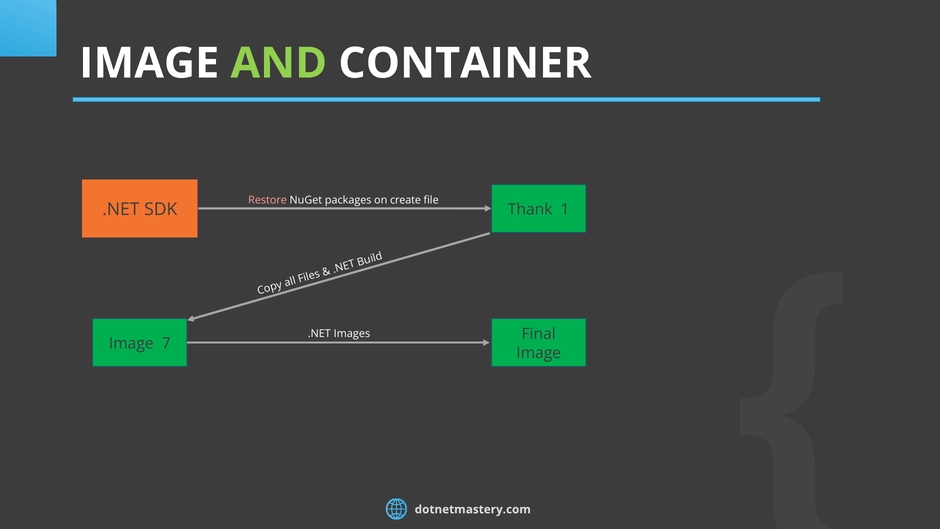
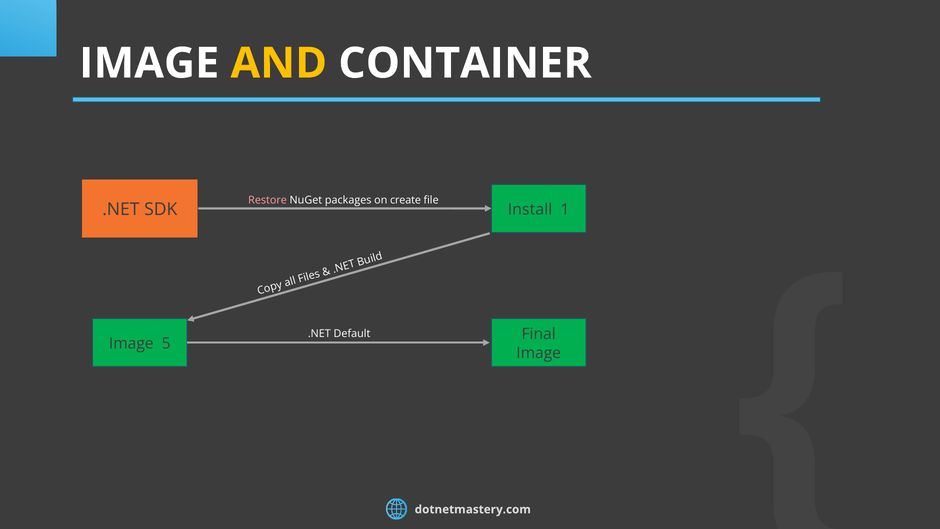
AND colour: light green -> yellow (279, 63)
Thank: Thank -> Install (530, 209)
Images: Images -> Default (352, 333)
7: 7 -> 5 (166, 344)
